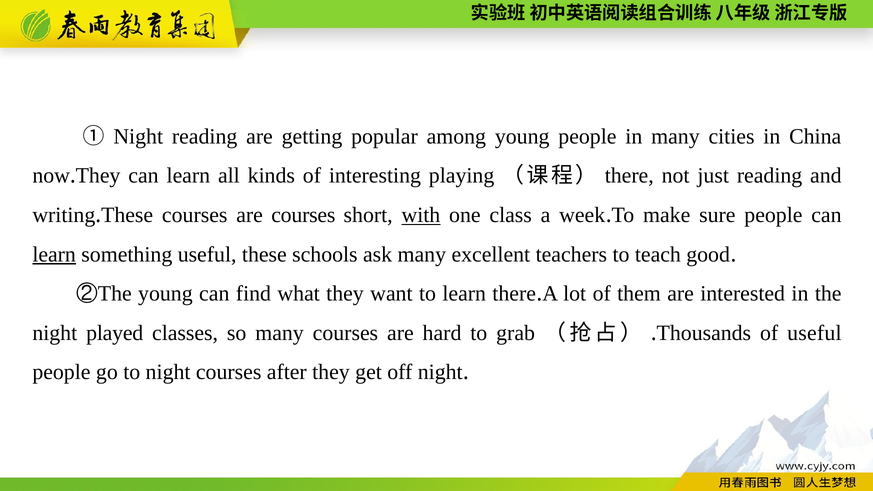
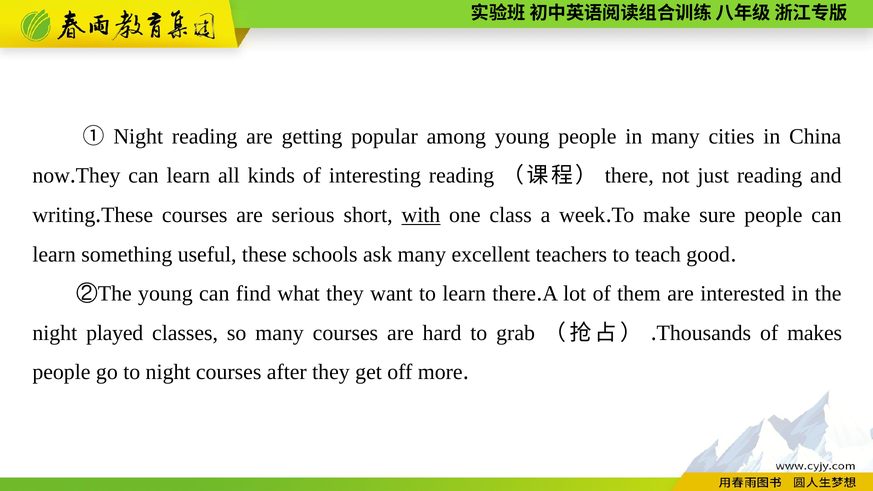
interesting playing: playing -> reading (462, 176)
are courses: courses -> serious (303, 215)
learn underline: present -> none (54, 254)
of useful: useful -> makes (815, 333)
off night: night -> more (440, 372)
